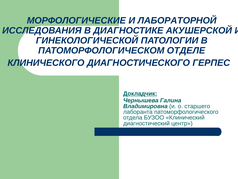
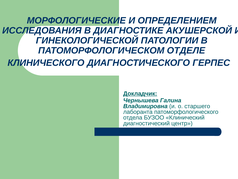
ЛАБОРАТОРНОЙ: ЛАБОРАТОРНОЙ -> ОПРЕДЕЛЕНИЕМ (177, 20)
